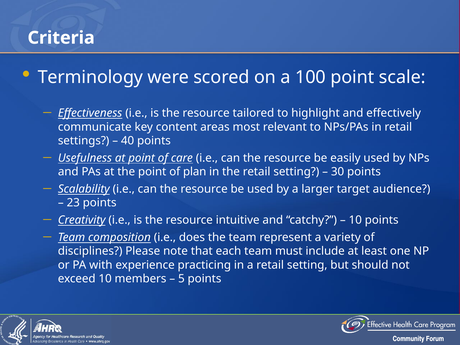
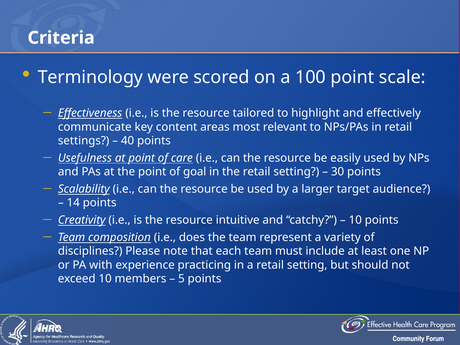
plan: plan -> goal (195, 172)
23: 23 -> 14 (73, 203)
